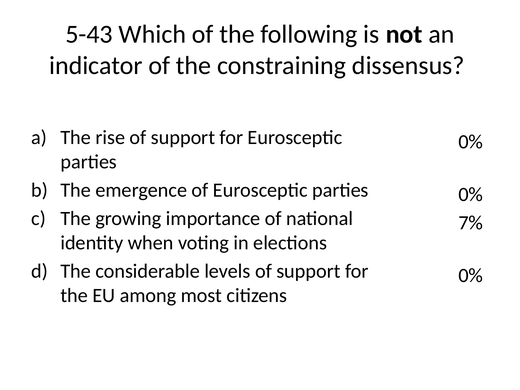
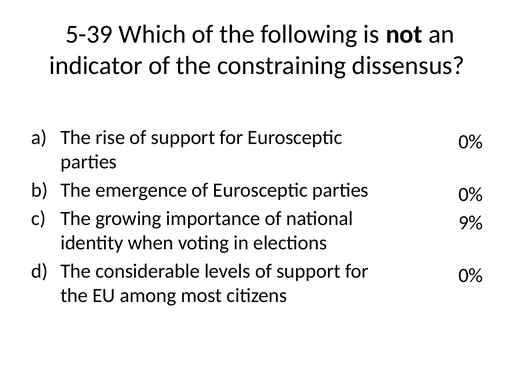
5-43: 5-43 -> 5-39 (89, 34)
7%: 7% -> 9% (471, 223)
